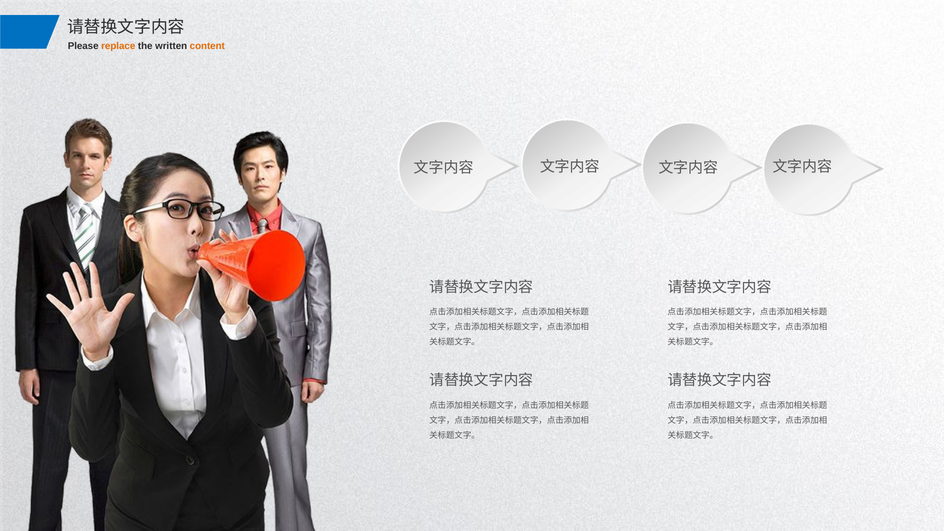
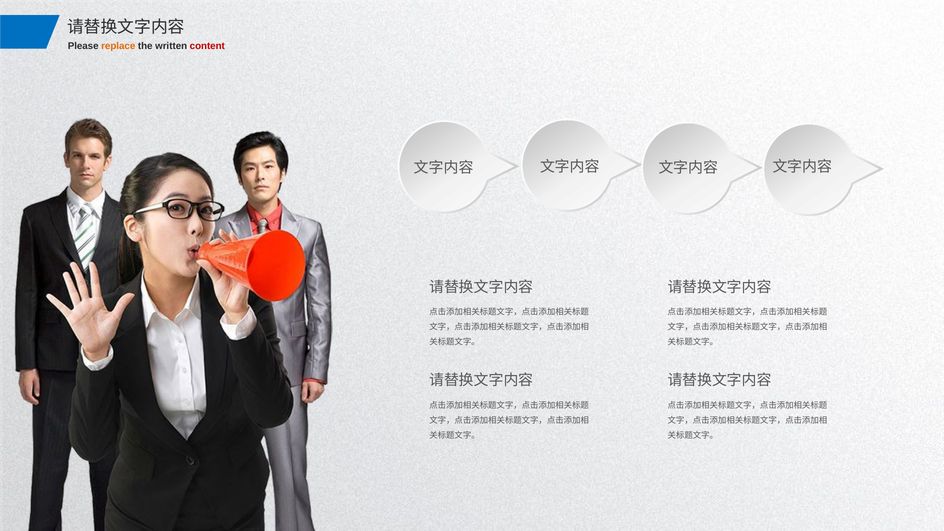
content colour: orange -> red (207, 46)
